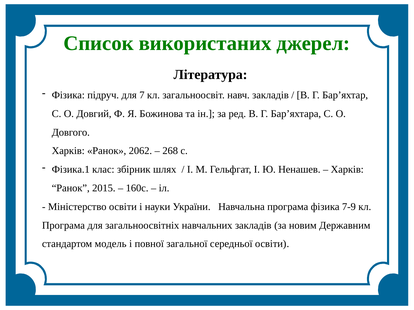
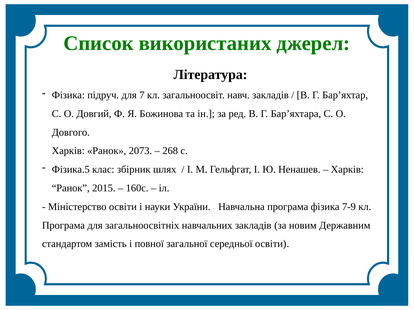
2062: 2062 -> 2073 (140, 151)
Фізика.1: Фізика.1 -> Фізика.5 (71, 170)
модель: модель -> замість (111, 244)
